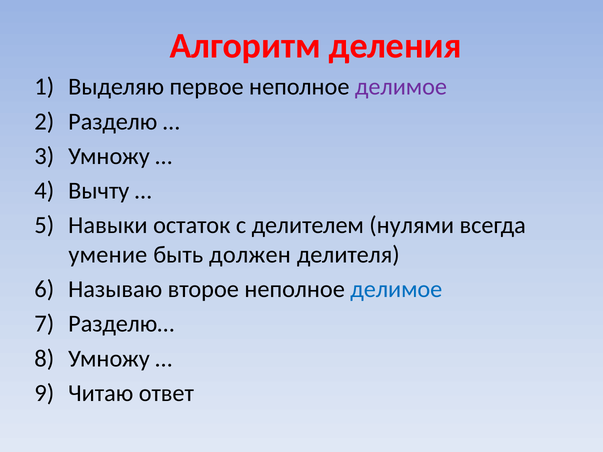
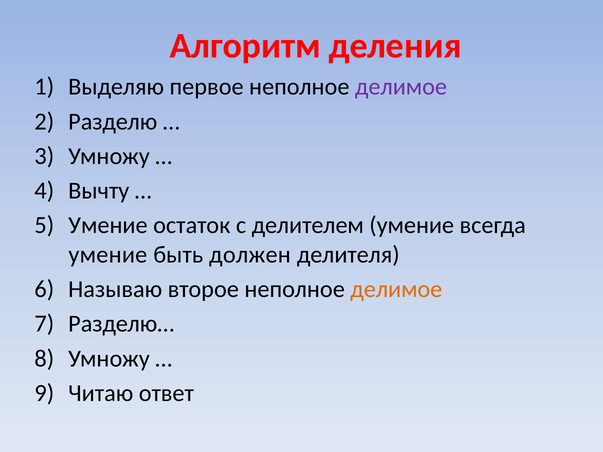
Навыки: Навыки -> Умение (108, 226)
делителем нулями: нулями -> умение (412, 226)
делимое colour: blue -> orange (396, 289)
